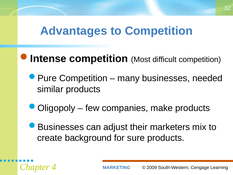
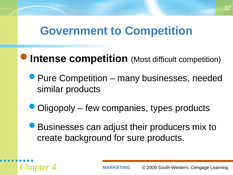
Advantages: Advantages -> Government (74, 31)
make: make -> types (162, 108)
marketers: marketers -> producers (170, 127)
